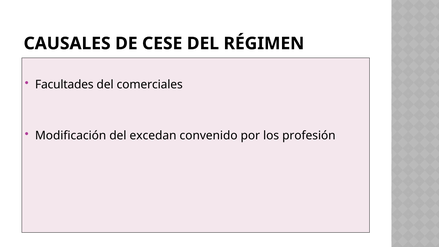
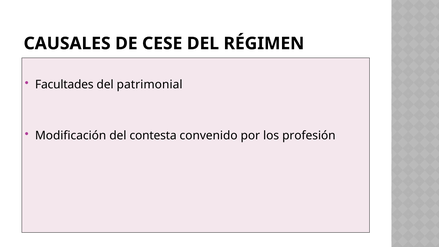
comerciales: comerciales -> patrimonial (150, 85)
excedan: excedan -> contesta (153, 136)
